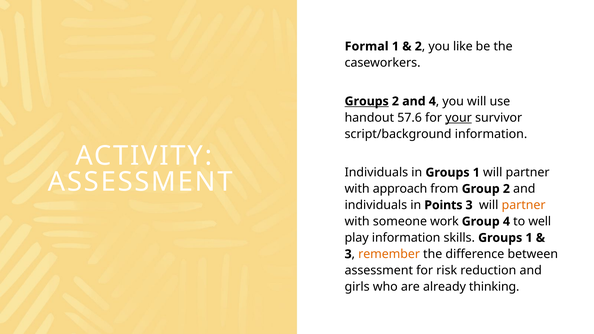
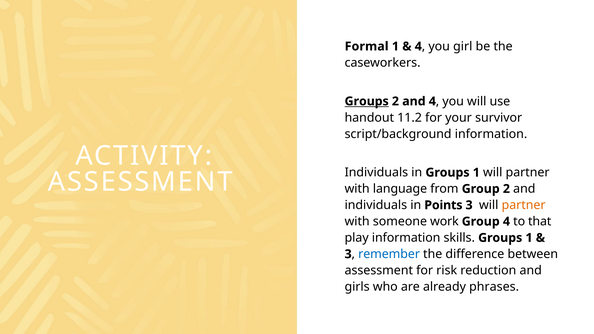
2: 2 -> 4 (418, 46)
like: like -> girl (463, 46)
57.6: 57.6 -> 11.2 (410, 118)
your underline: present -> none (459, 118)
approach: approach -> language (400, 189)
well: well -> that (540, 222)
remember colour: orange -> blue (389, 254)
thinking: thinking -> phrases (494, 287)
